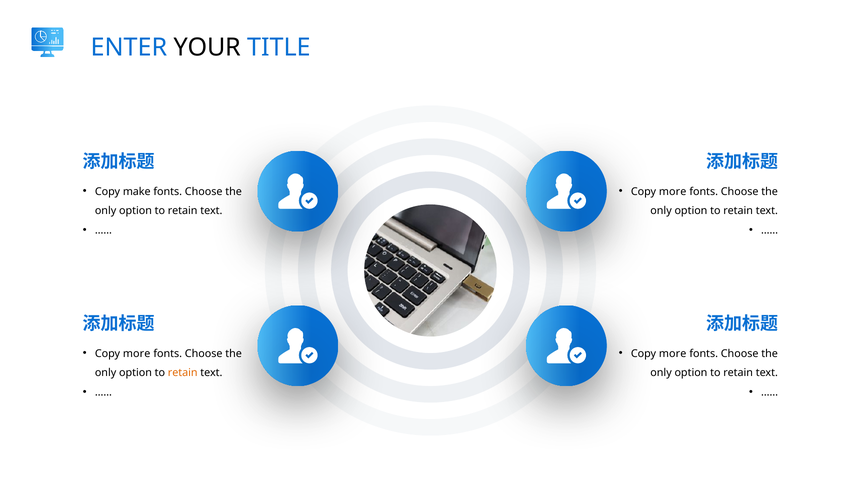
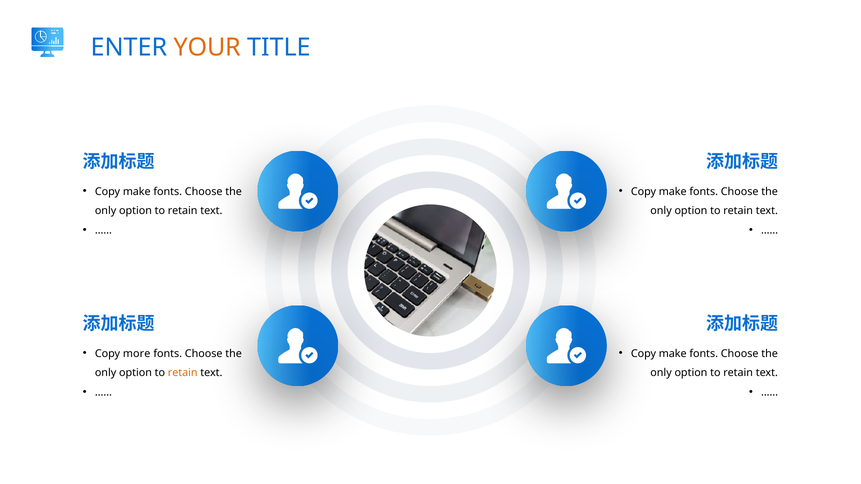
YOUR colour: black -> orange (207, 47)
more: more -> make (673, 192)
more: more -> make (673, 354)
